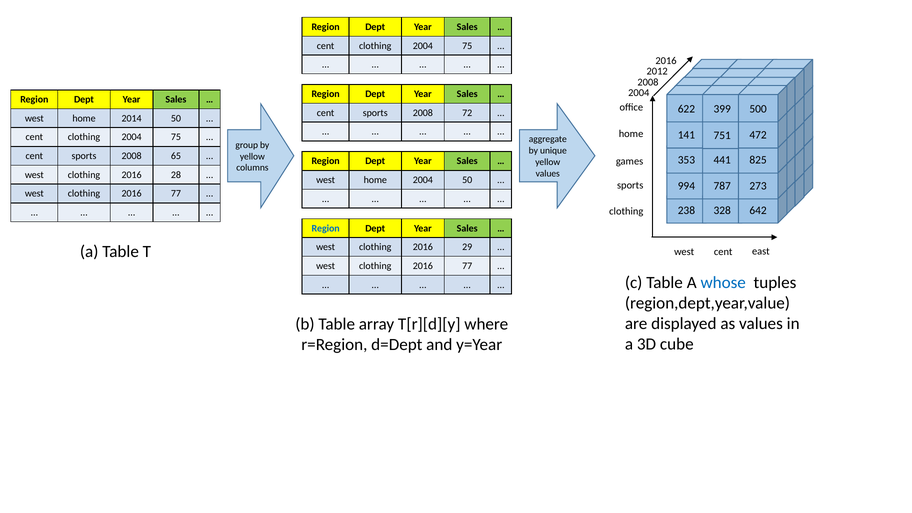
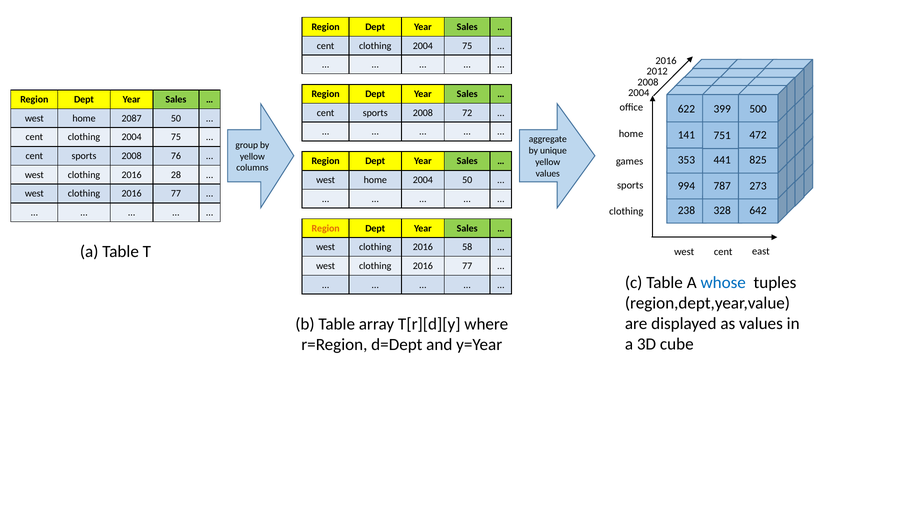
2014: 2014 -> 2087 (132, 118)
65: 65 -> 76 (176, 156)
Region colour: blue -> orange (326, 228)
29: 29 -> 58 (467, 247)
